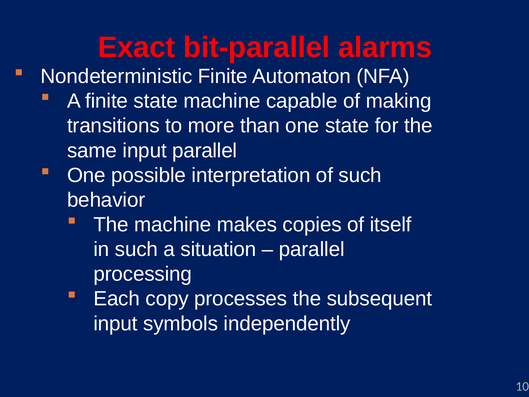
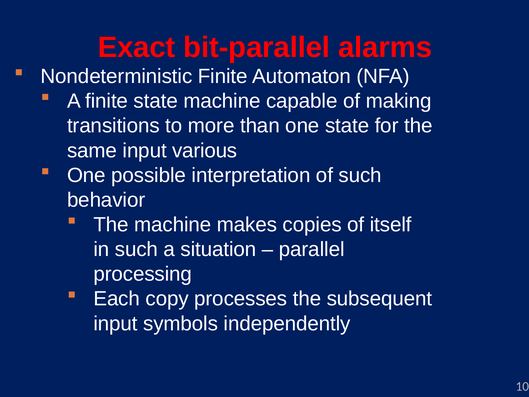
input parallel: parallel -> various (205, 150)
